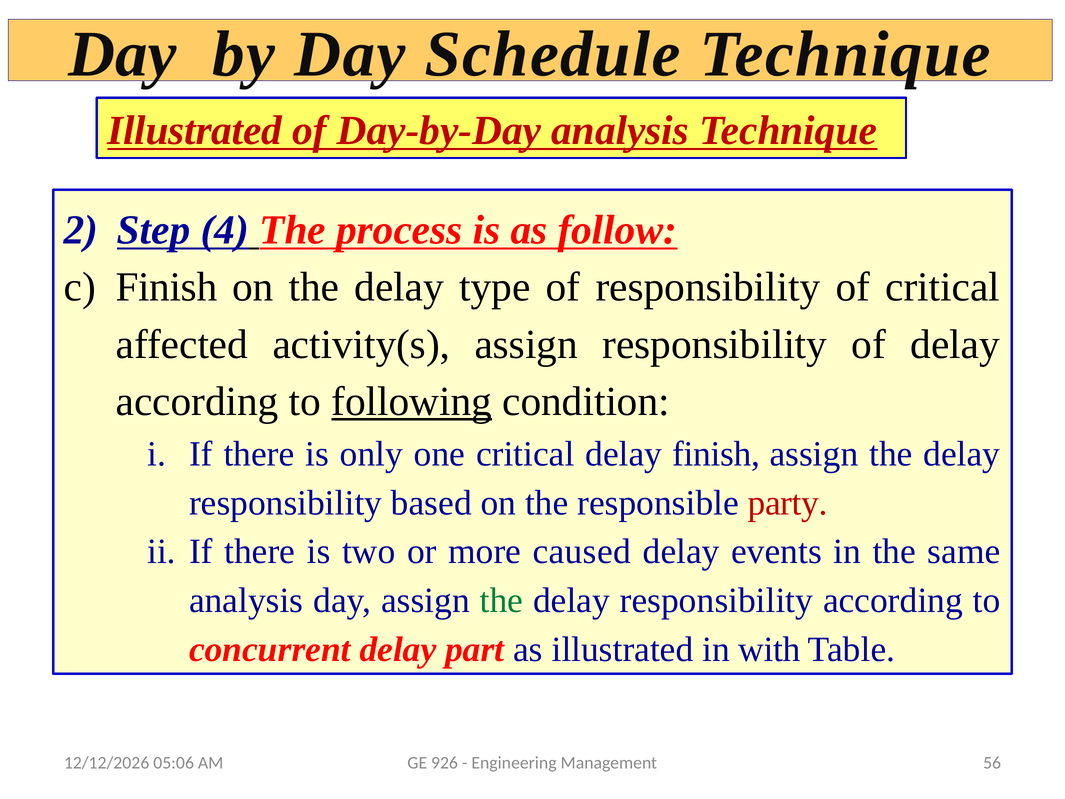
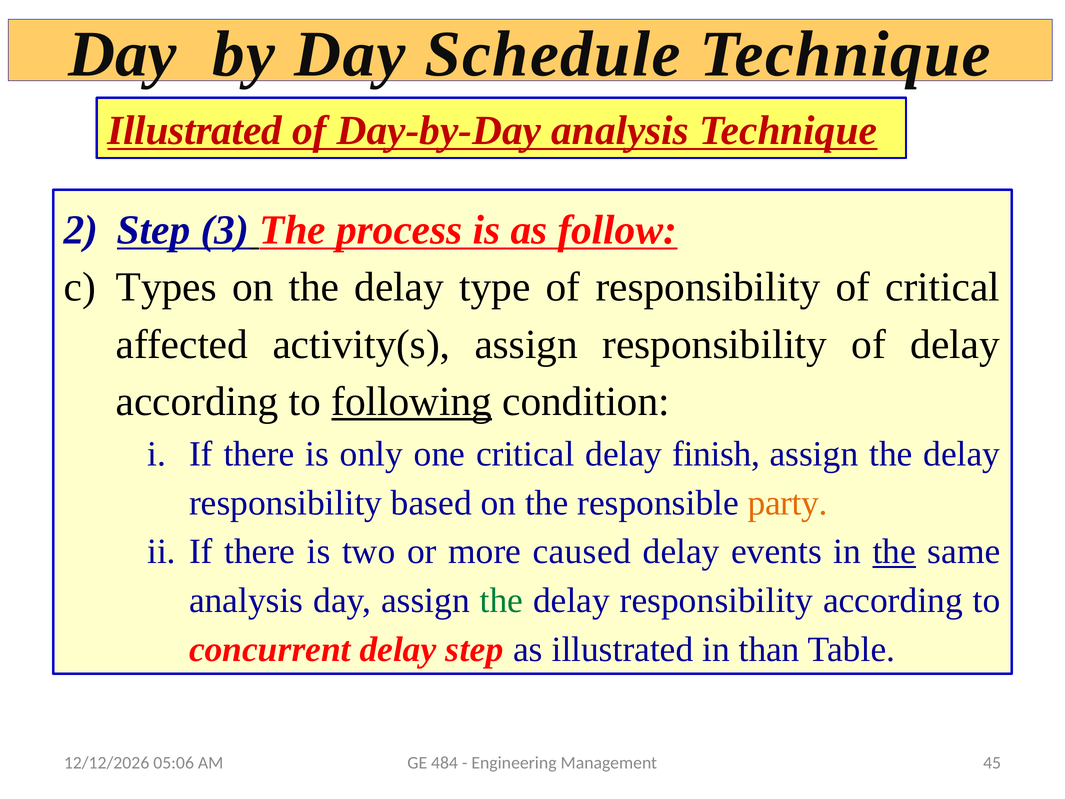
4: 4 -> 3 (225, 230)
Finish: Finish -> Types (166, 287)
party colour: red -> orange (788, 503)
the underline: none -> present (894, 552)
delay part: part -> step (475, 650)
with: with -> than (769, 650)
926: 926 -> 484 (445, 763)
56: 56 -> 45 (992, 763)
